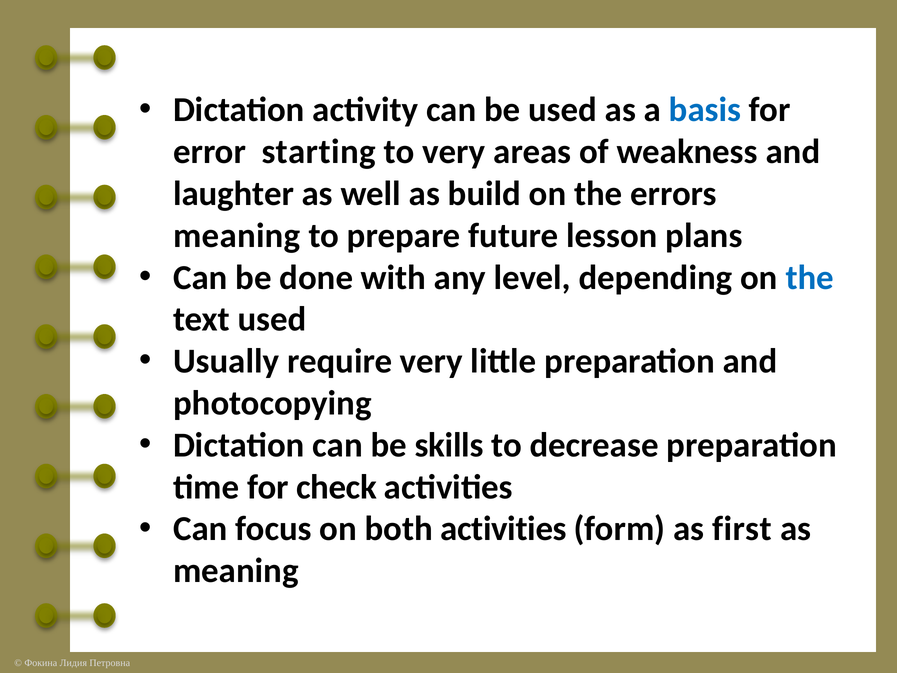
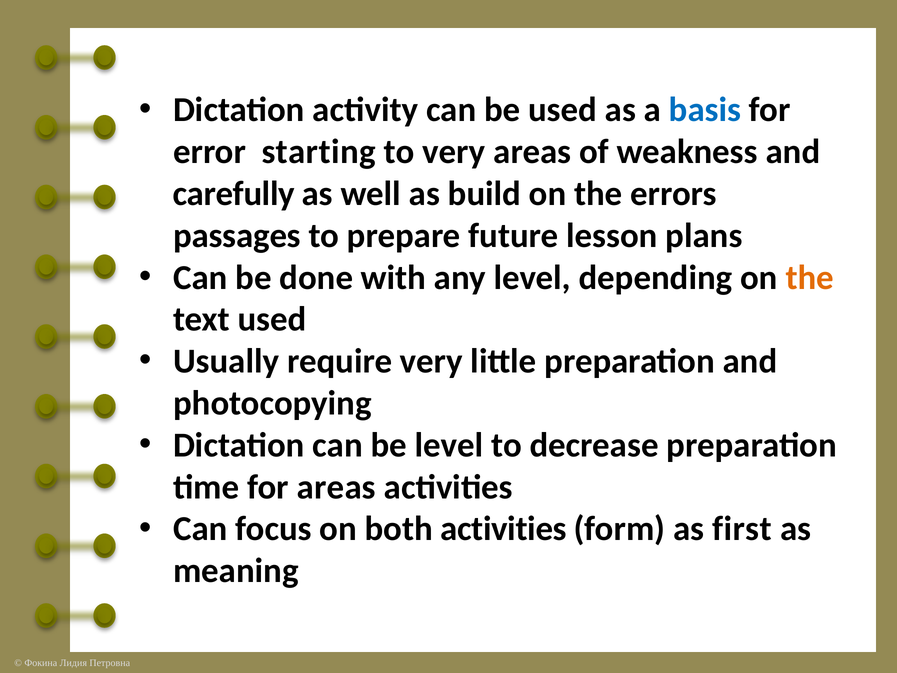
laughter: laughter -> carefully (234, 194)
meaning: meaning -> passages (237, 236)
the colour: blue -> orange (810, 277)
be skills: skills -> level (449, 445)
for check: check -> areas (336, 487)
